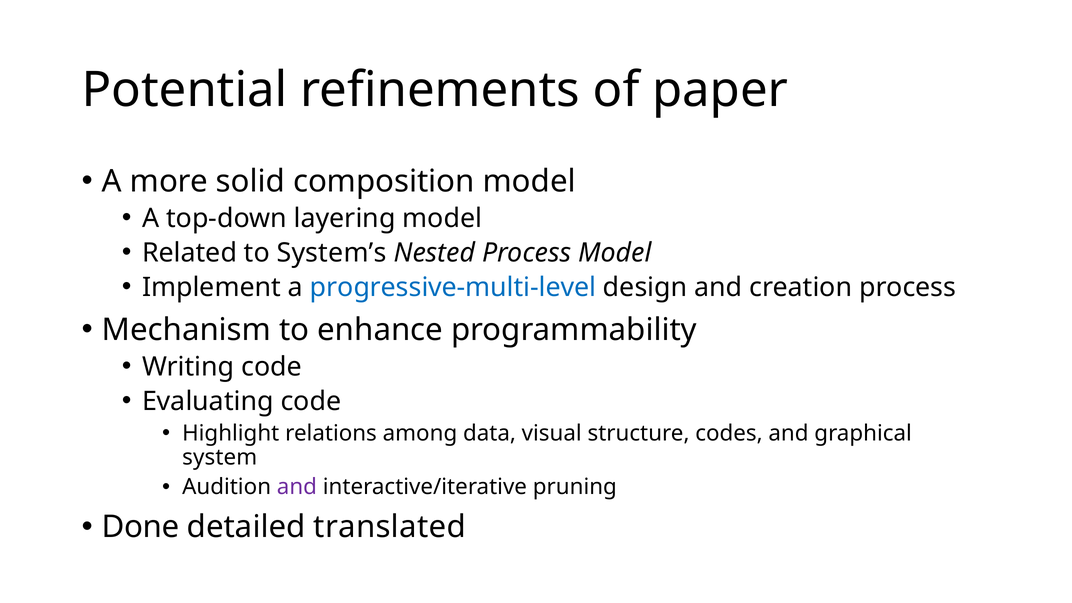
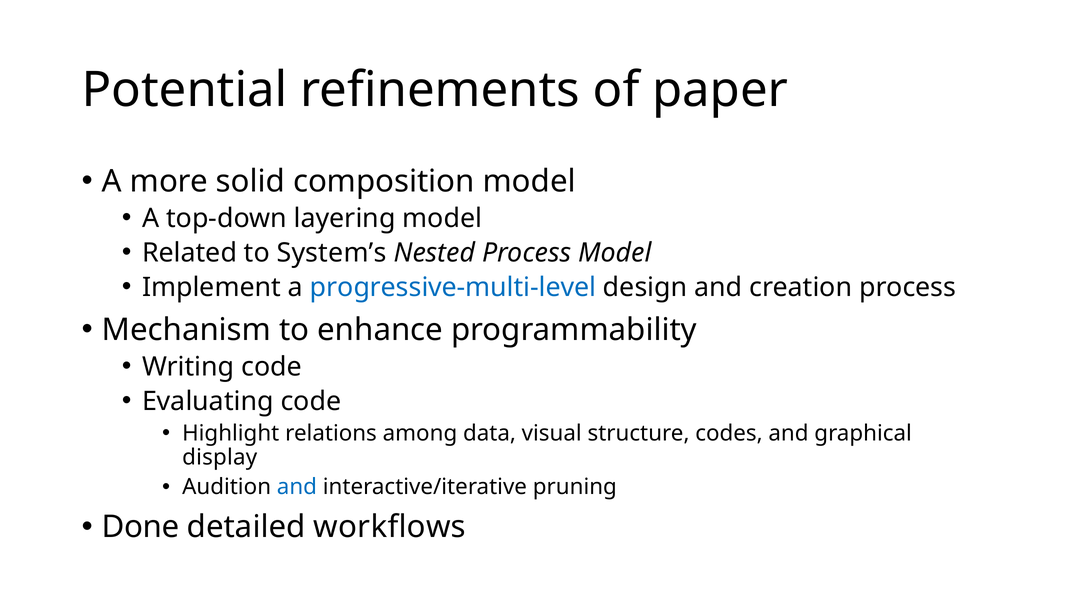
system: system -> display (220, 457)
and colour: purple -> blue (297, 487)
translated: translated -> workflows (390, 527)
